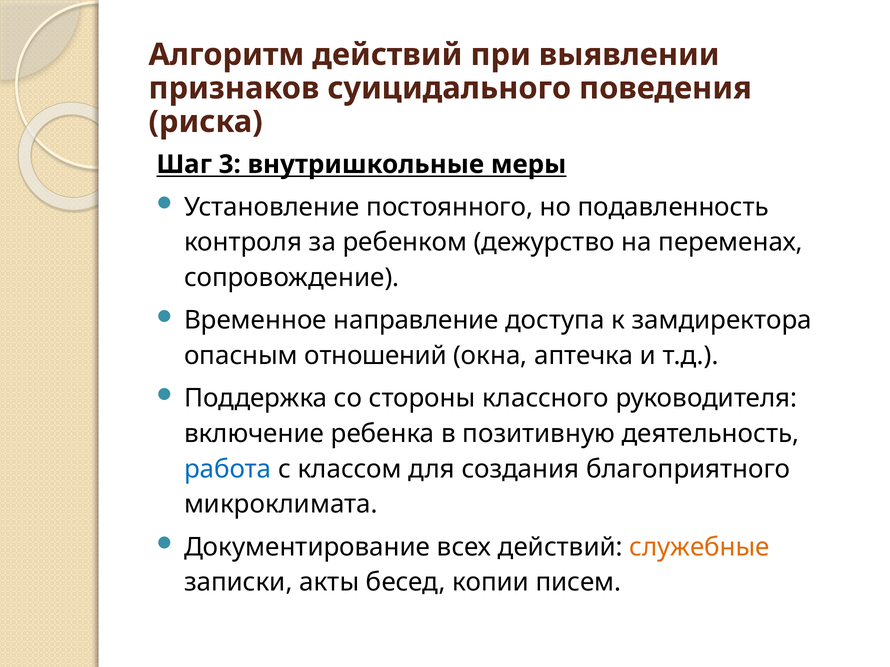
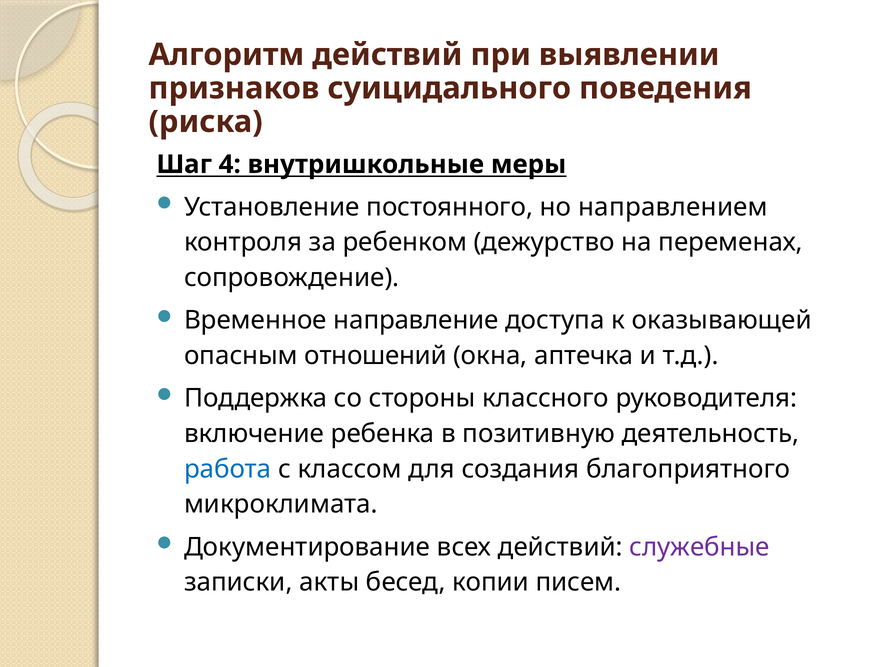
3: 3 -> 4 (230, 164)
подавленность: подавленность -> направлением (673, 207)
замдиректора: замдиректора -> оказывающей (722, 321)
служебные colour: orange -> purple (699, 547)
